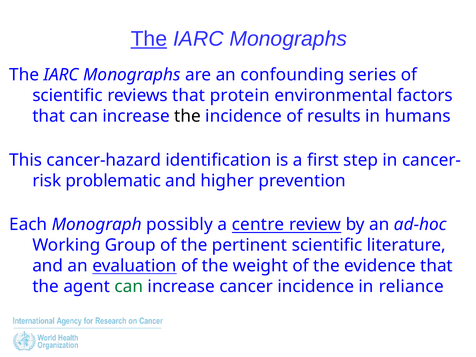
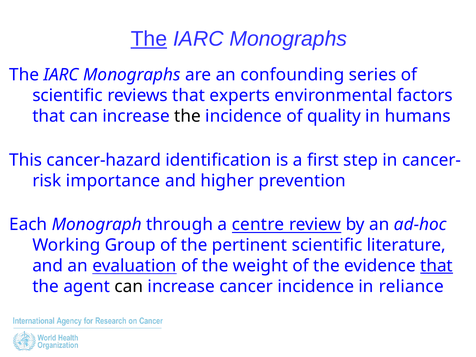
protein: protein -> experts (240, 95)
results: results -> quality (334, 116)
problematic: problematic -> importance (113, 181)
possibly: possibly -> through (180, 225)
that underline: none -> present (437, 266)
can colour: green -> black (129, 286)
